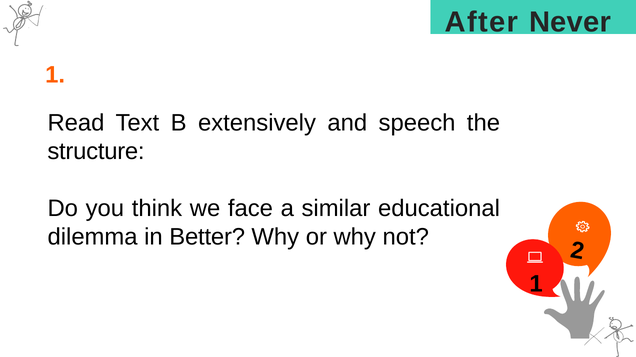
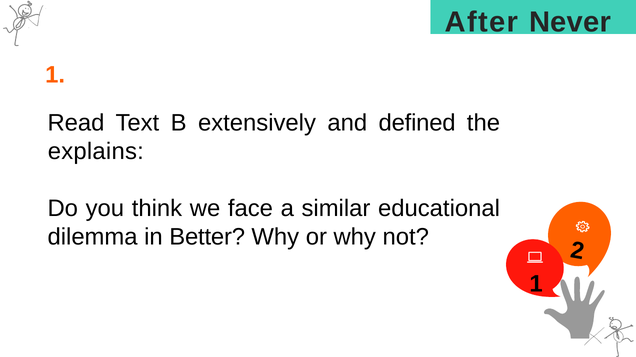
speech: speech -> defined (417, 123)
structure: structure -> explains (96, 152)
